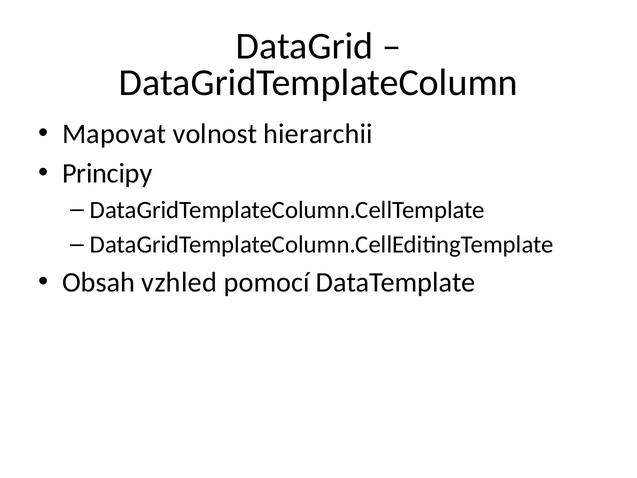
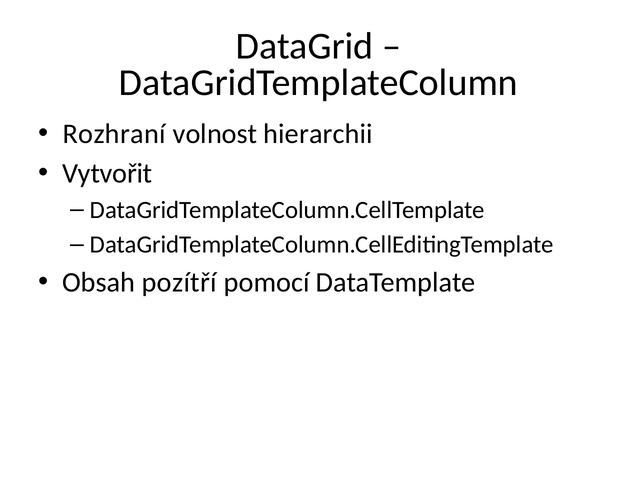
Mapovat: Mapovat -> Rozhraní (114, 134)
Principy: Principy -> Vytvořit (107, 173)
vzhled: vzhled -> pozítří (179, 282)
